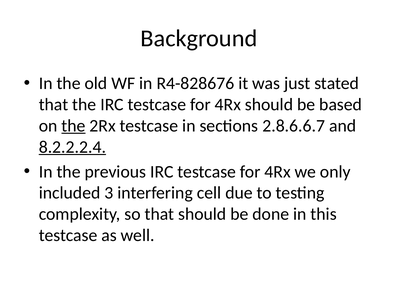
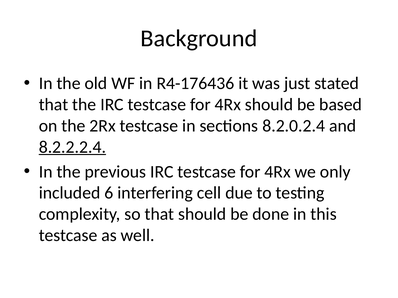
R4-828676: R4-828676 -> R4-176436 (195, 83)
the underline: present -> none (73, 126)
2.8.6.6.7: 2.8.6.6.7 -> 8.2.0.2.4 (294, 126)
3: 3 -> 6 (109, 193)
